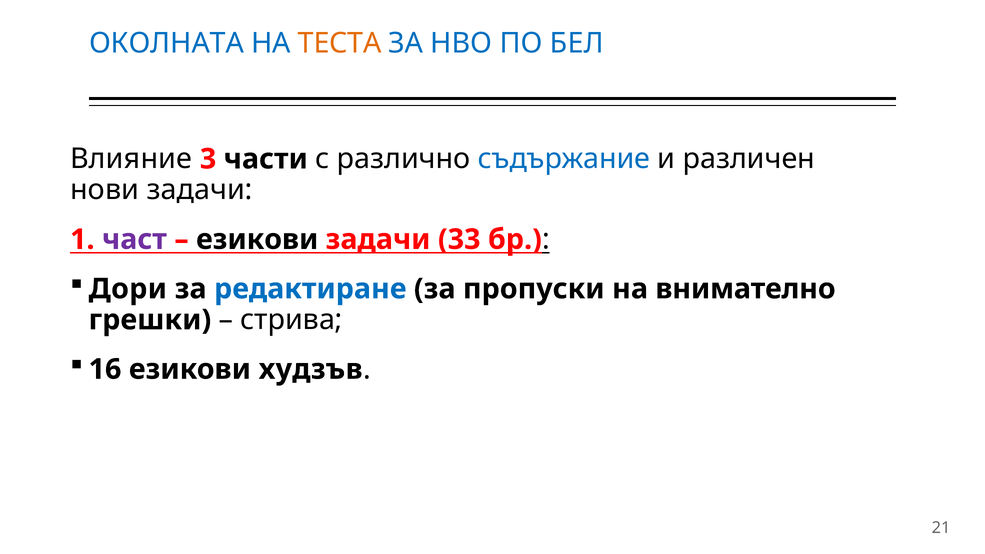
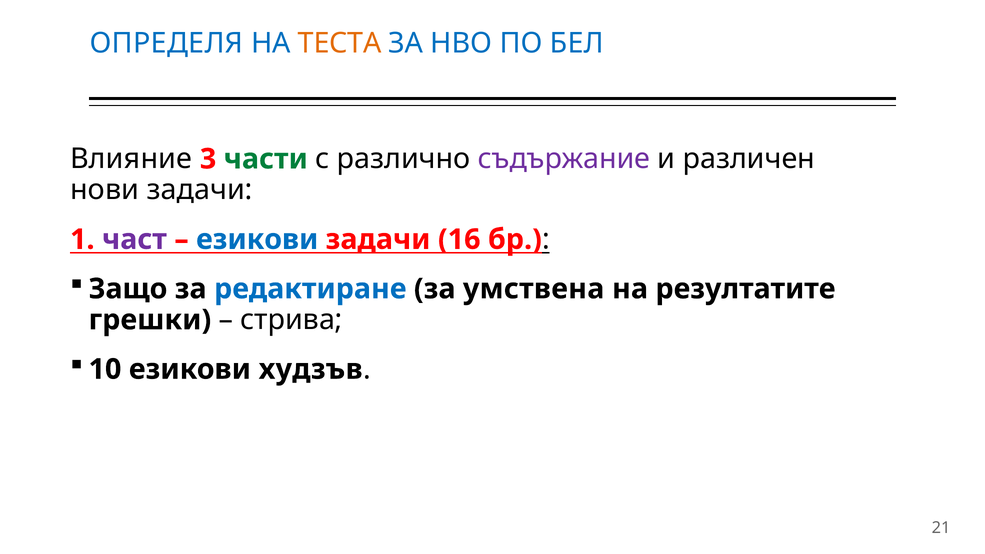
ОКОЛНАТА: ОКОЛНАТА -> ОПРЕДЕЛЯ (166, 43)
части colour: black -> green (266, 159)
съдържание colour: blue -> purple (564, 159)
езикови colour: black -> blue (257, 239)
33: 33 -> 16 (459, 239)
Дори: Дори -> Защо (128, 289)
пропуски: пропуски -> умствена (534, 289)
внимателно: внимателно -> резултатите (745, 289)
16: 16 -> 10 (105, 369)
